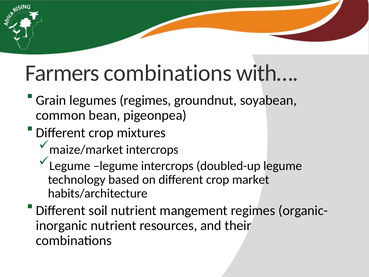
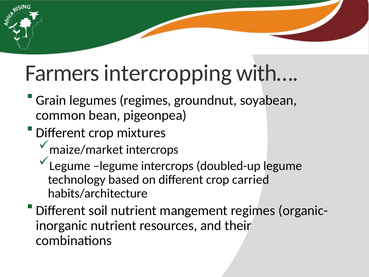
Farmers combinations: combinations -> intercropping (168, 73)
market: market -> carried (251, 179)
